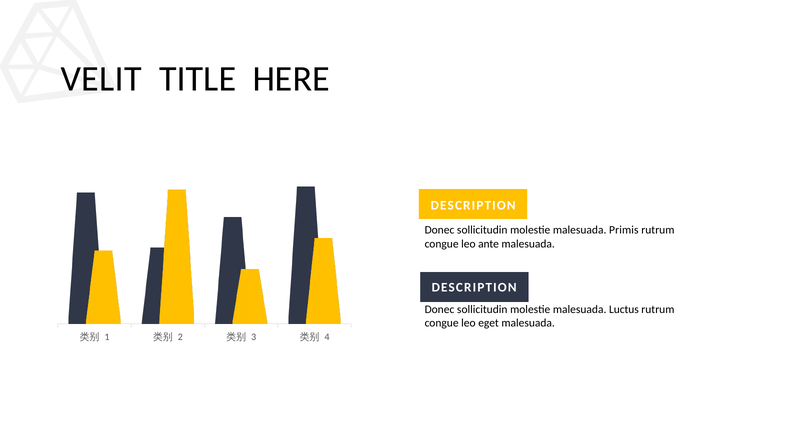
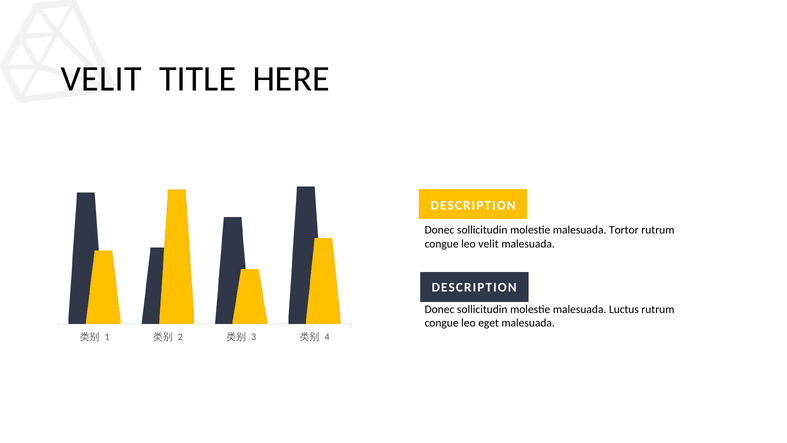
Primis: Primis -> Tortor (624, 230)
leo ante: ante -> velit (488, 244)
